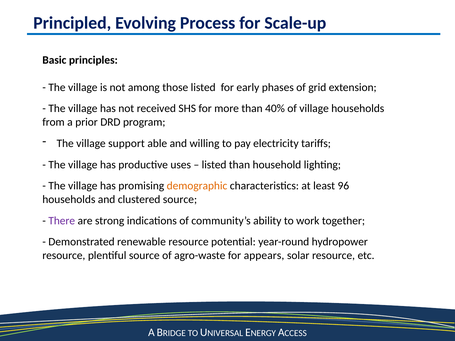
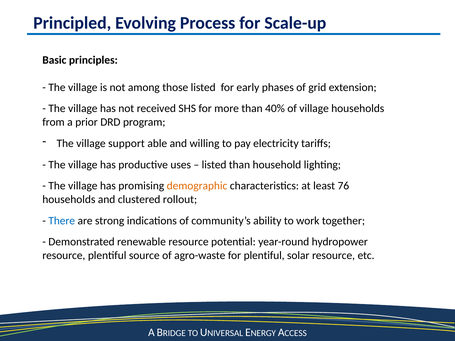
96: 96 -> 76 (343, 186)
clustered source: source -> rollout (180, 200)
There colour: purple -> blue (62, 221)
for appears: appears -> plentiful (264, 256)
